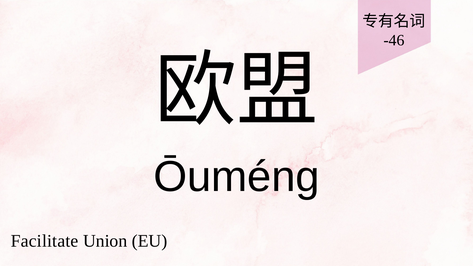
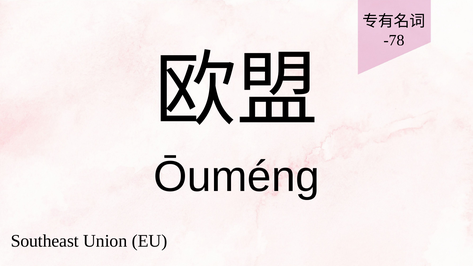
-46: -46 -> -78 (394, 40)
Facilitate: Facilitate -> Southeast (45, 241)
